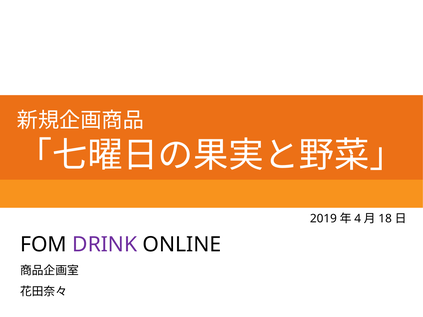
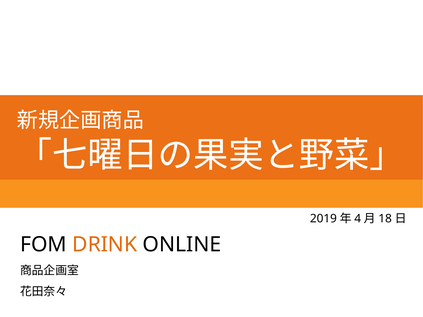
DRINK colour: purple -> orange (105, 245)
